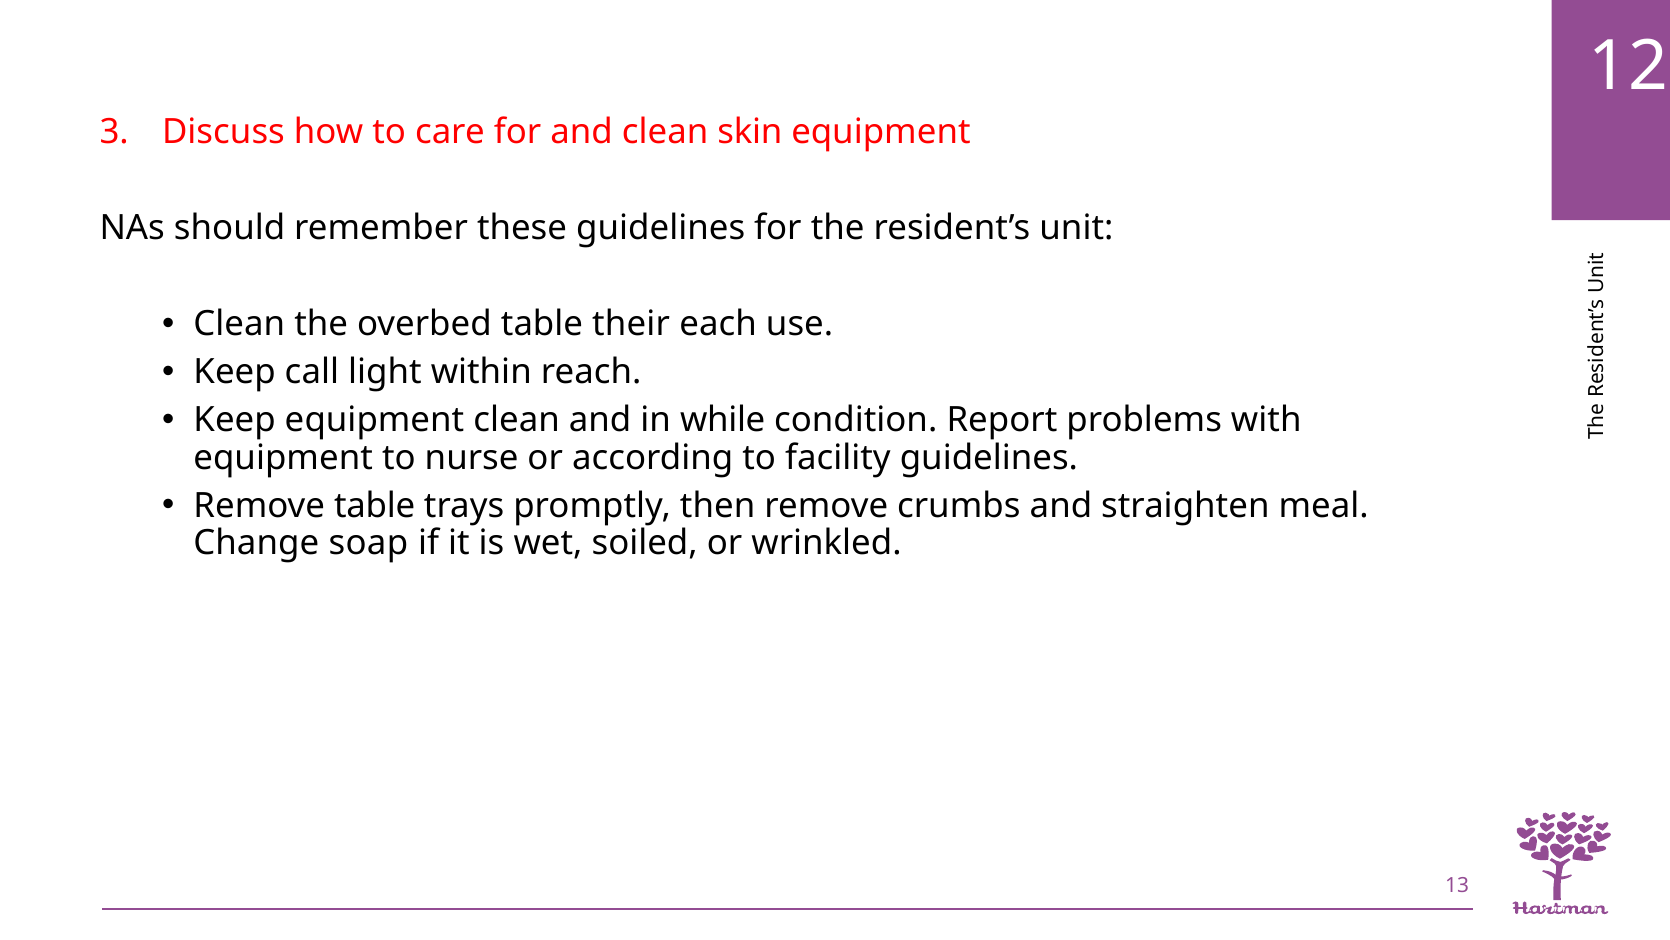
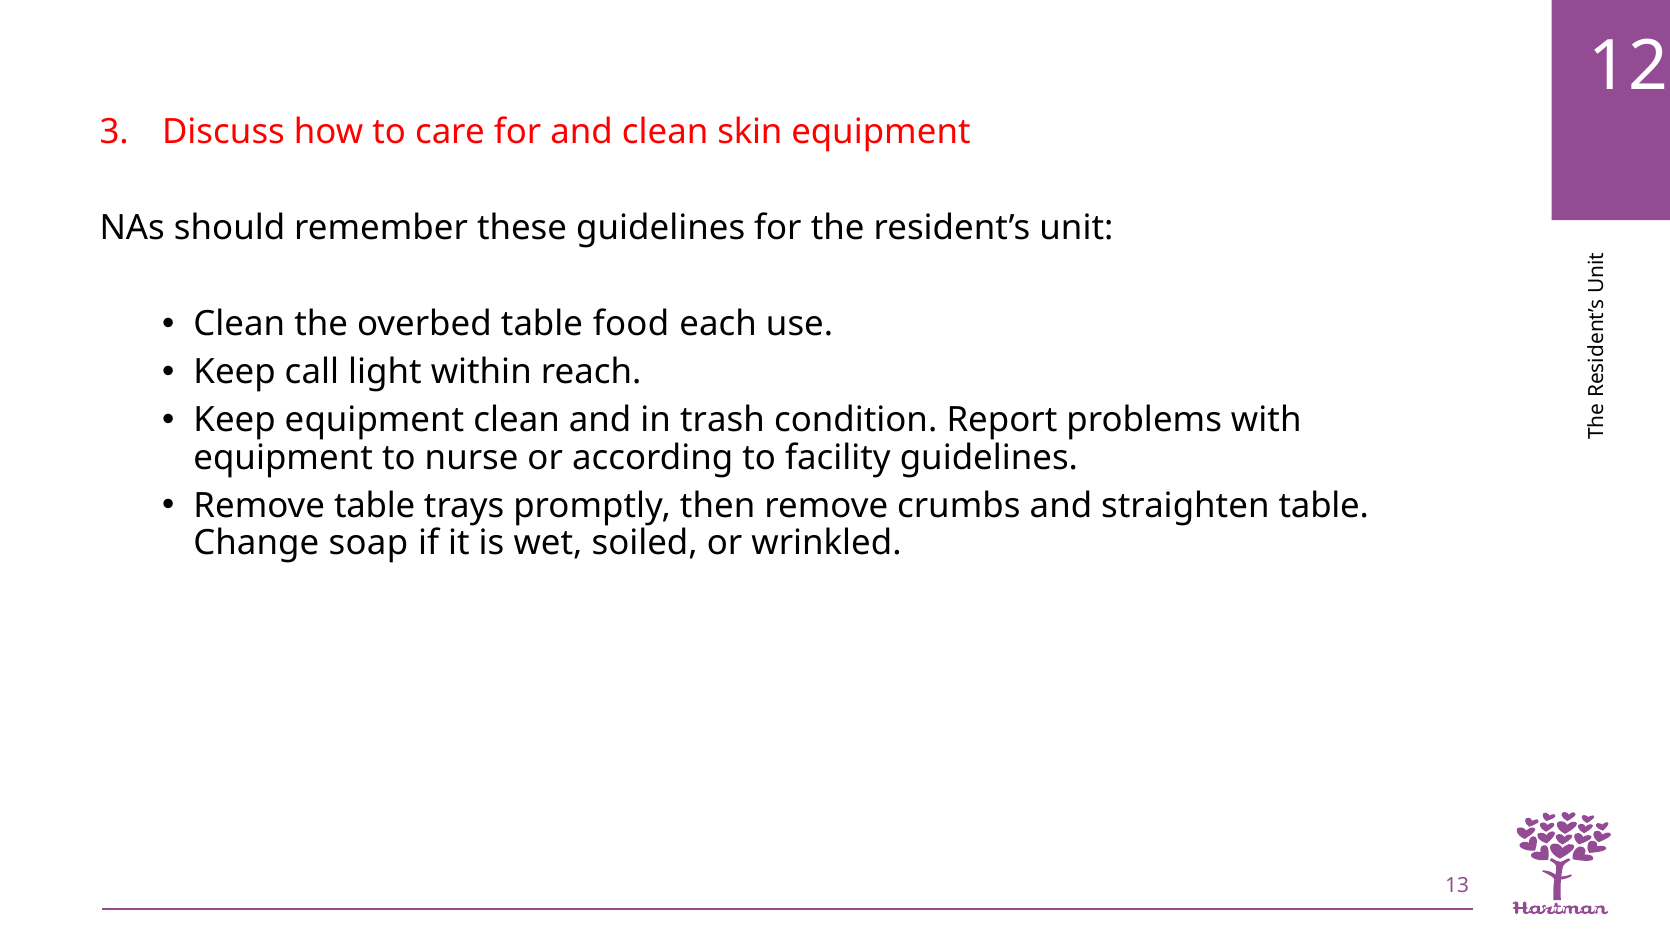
their: their -> food (631, 324)
while: while -> trash (723, 420)
straighten meal: meal -> table (1324, 505)
